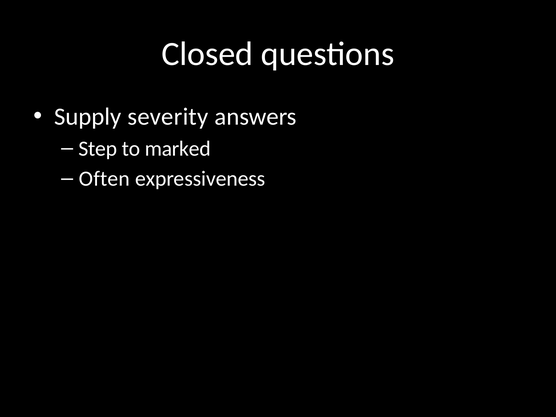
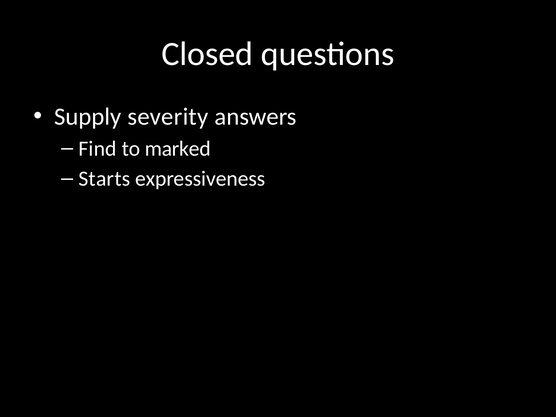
Step: Step -> Find (98, 149)
Often: Often -> Starts (104, 179)
